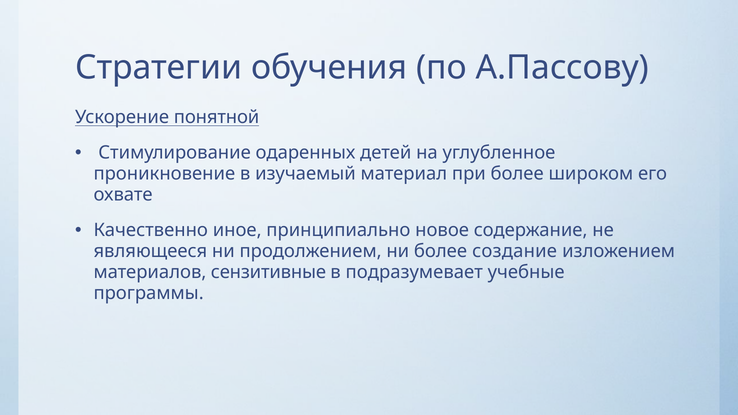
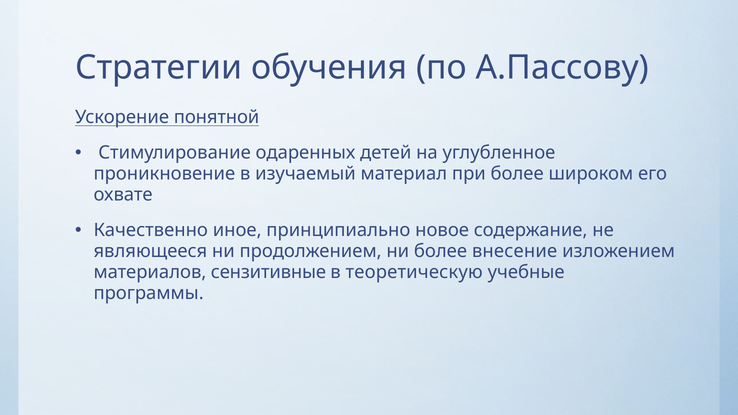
создание: создание -> внесение (515, 251)
подразумевает: подразумевает -> теоретическую (414, 272)
